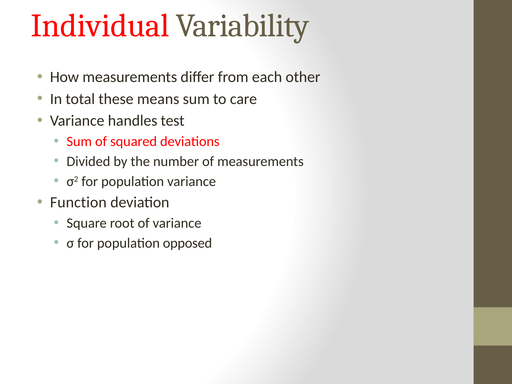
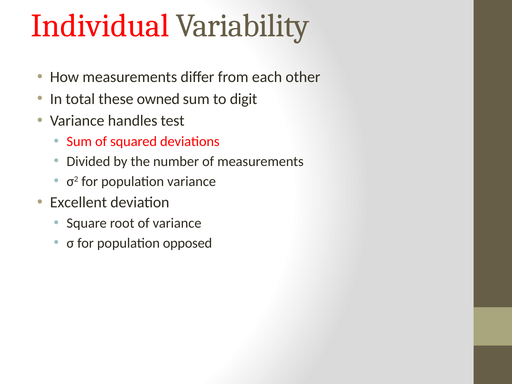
means: means -> owned (158, 99)
care: care -> digit (244, 99)
Function: Function -> Excellent (78, 202)
